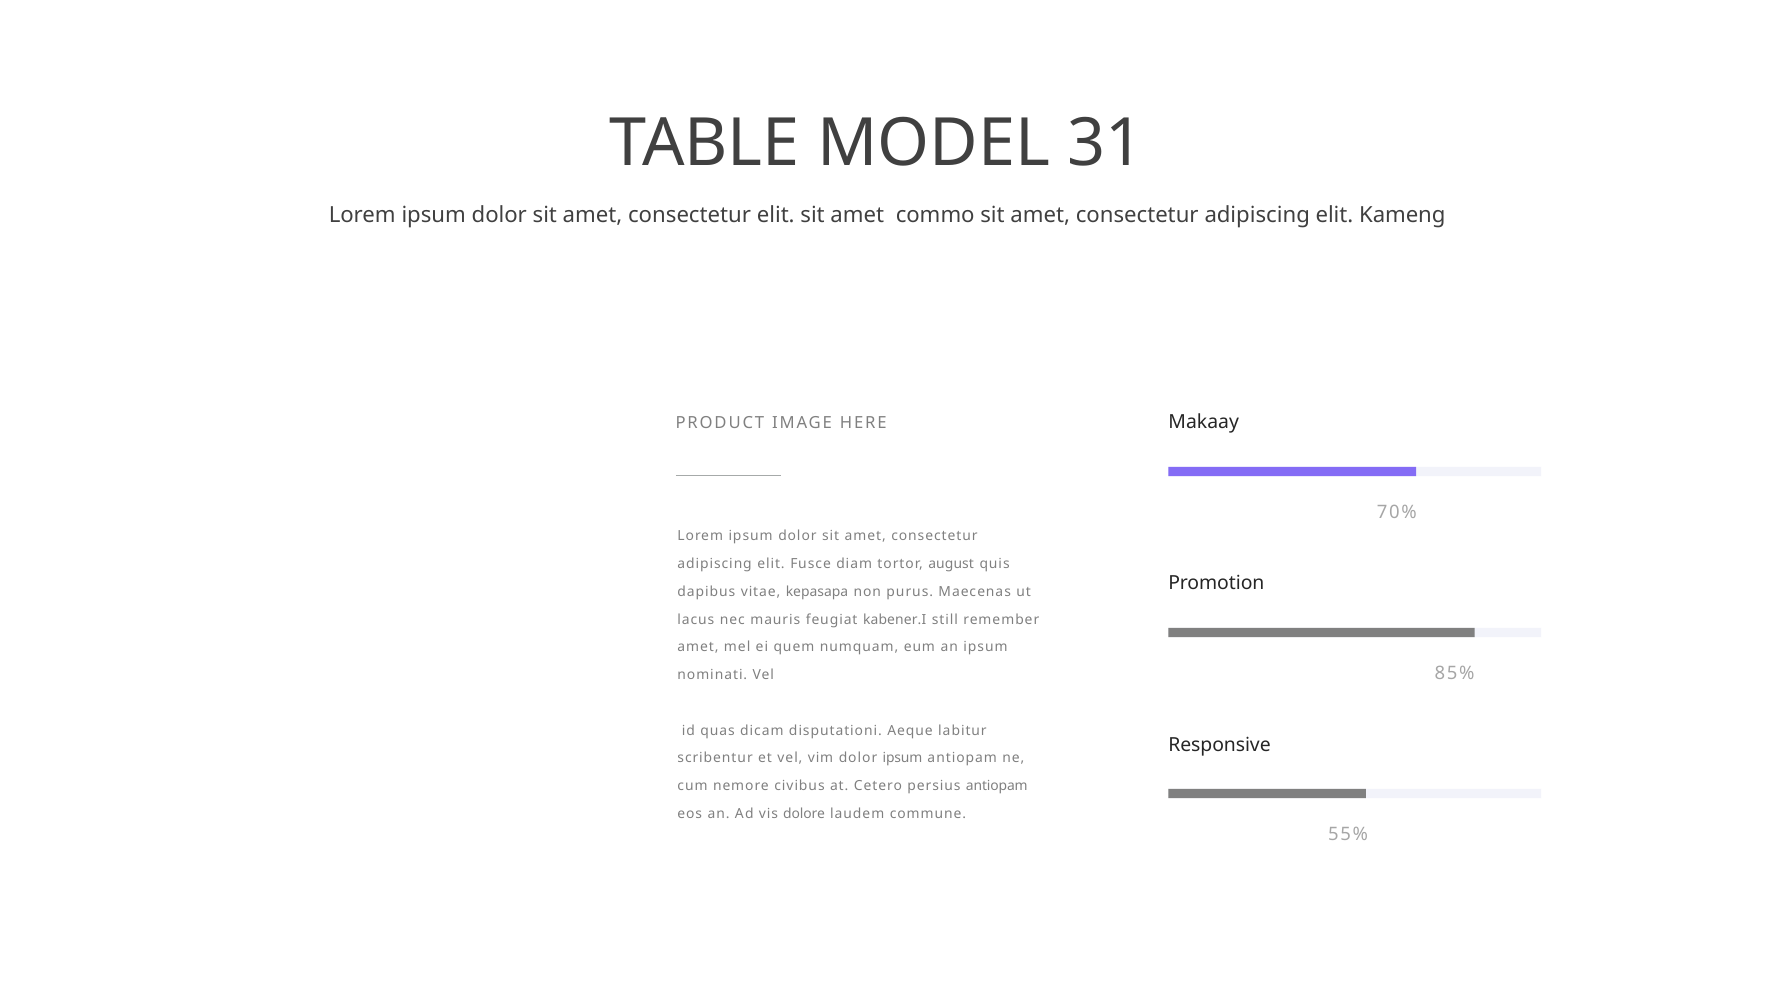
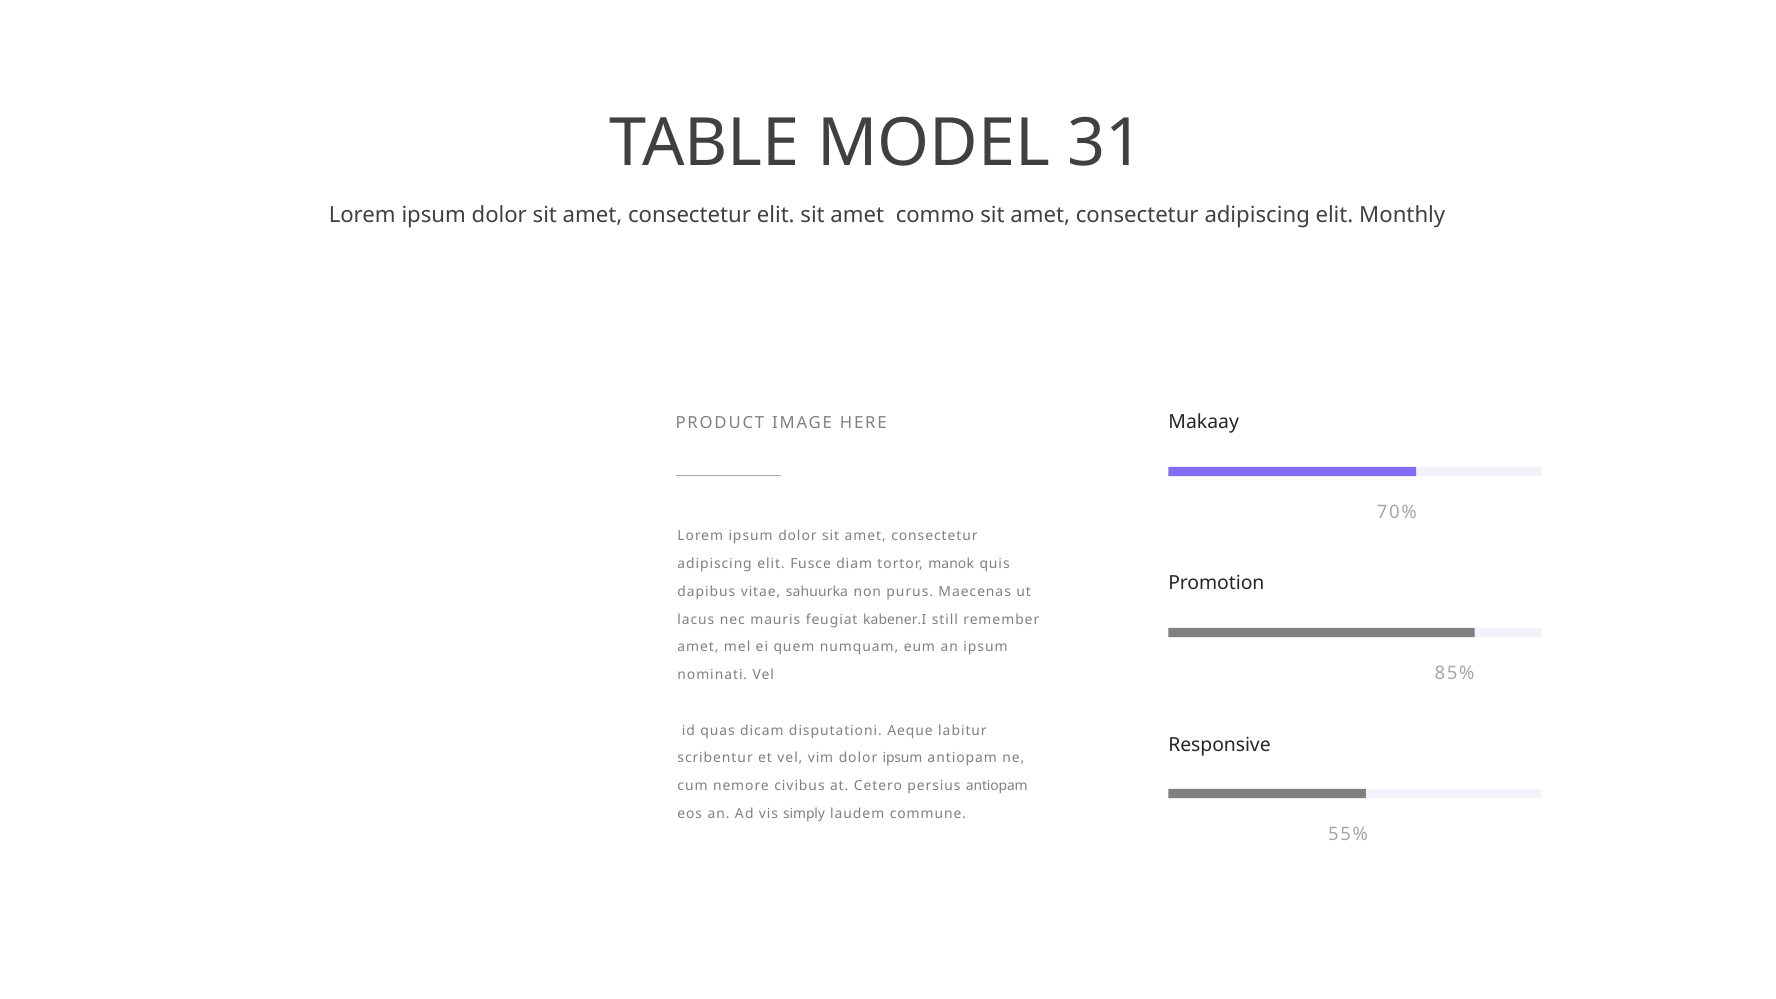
Kameng: Kameng -> Monthly (1402, 215)
august: august -> manok (951, 564)
kepasapa: kepasapa -> sahuurka (817, 592)
dolore: dolore -> simply (804, 814)
